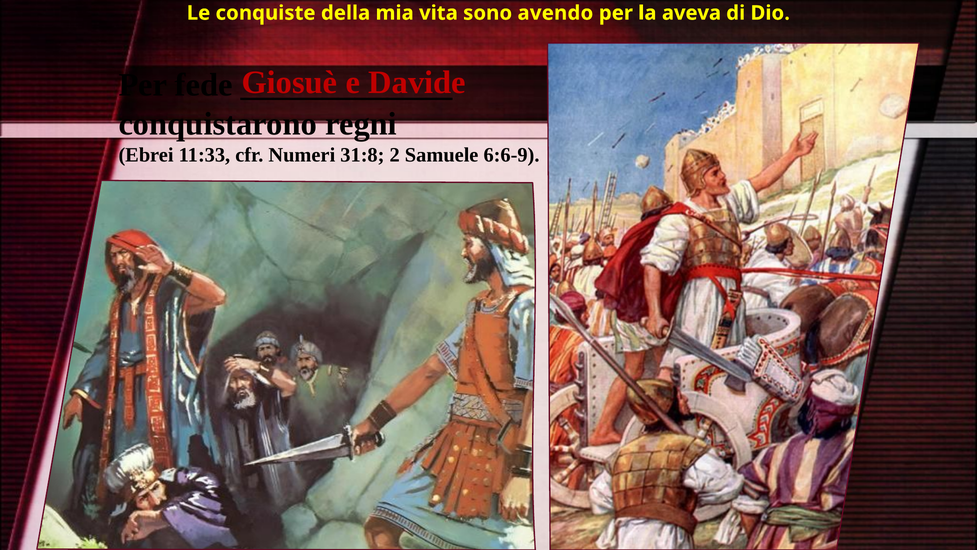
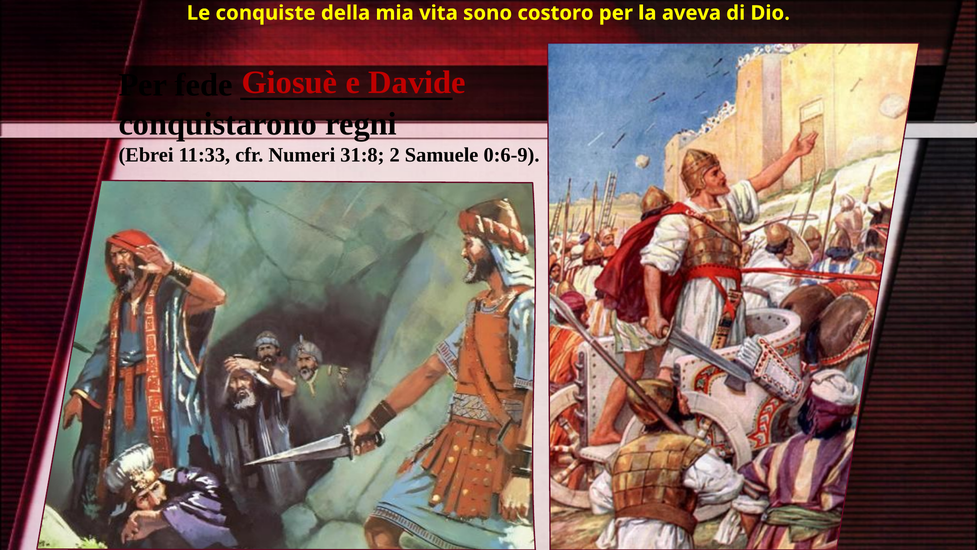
avendo: avendo -> costoro (556, 13)
6:6-9: 6:6-9 -> 0:6-9 (512, 155)
